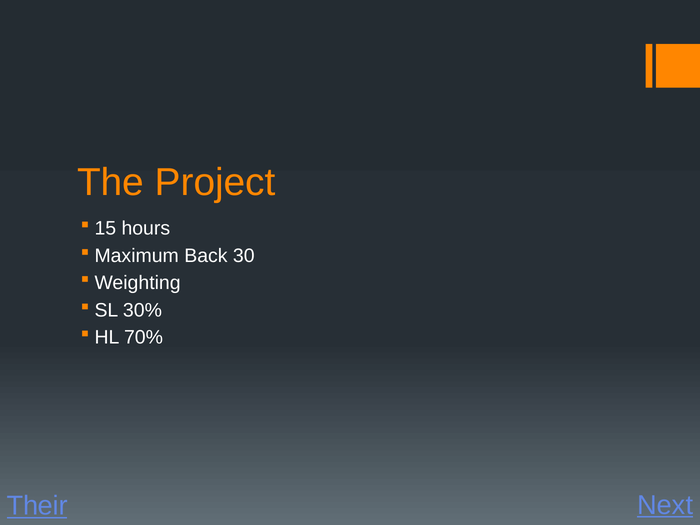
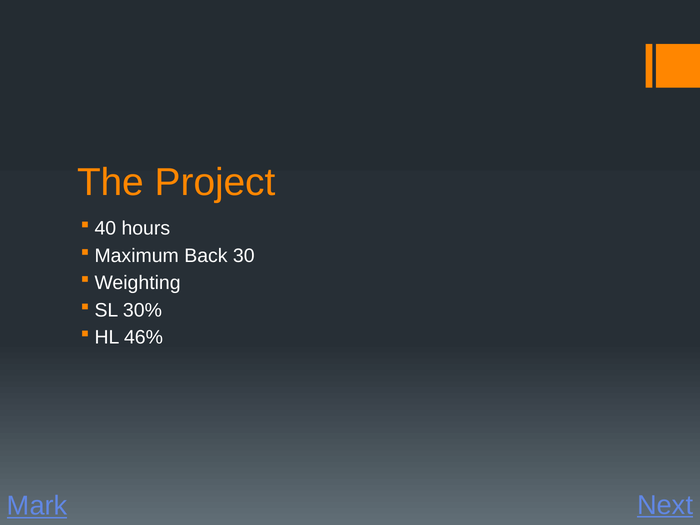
15: 15 -> 40 (105, 229)
70%: 70% -> 46% (144, 337)
Their: Their -> Mark (37, 506)
